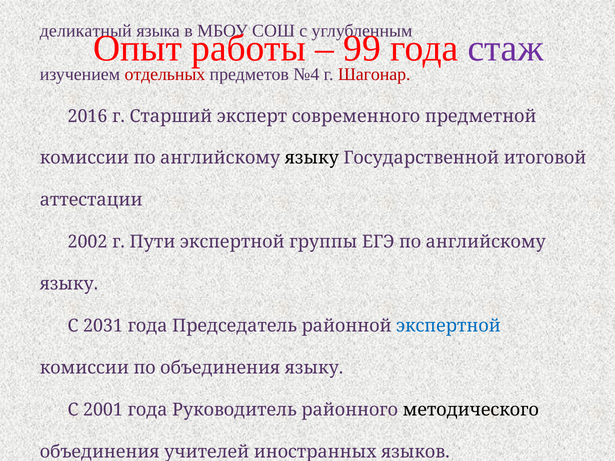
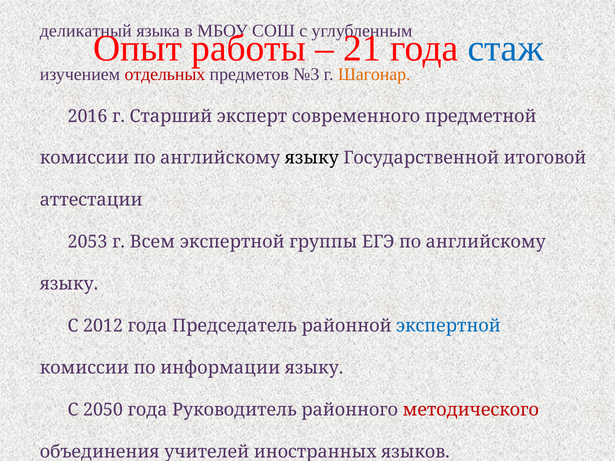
99: 99 -> 21 (362, 48)
стаж colour: purple -> blue (506, 48)
№4: №4 -> №3 (306, 74)
Шагонар colour: red -> orange (374, 74)
2002: 2002 -> 2053 (87, 242)
Пути: Пути -> Всем (152, 242)
2031: 2031 -> 2012 (103, 326)
по объединения: объединения -> информации (220, 368)
2001: 2001 -> 2050 (103, 410)
методического colour: black -> red (471, 410)
